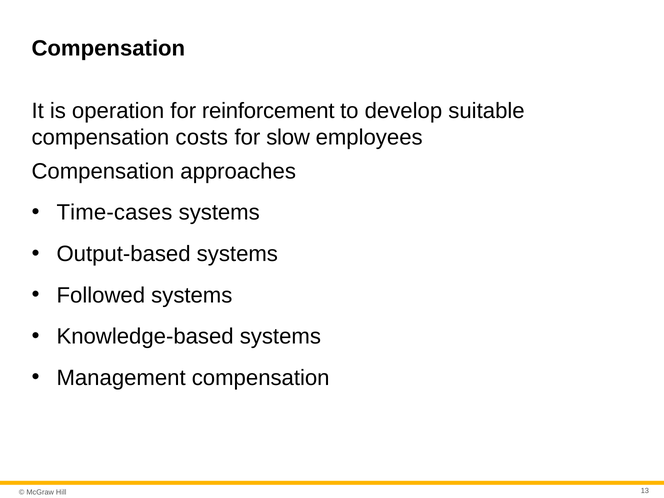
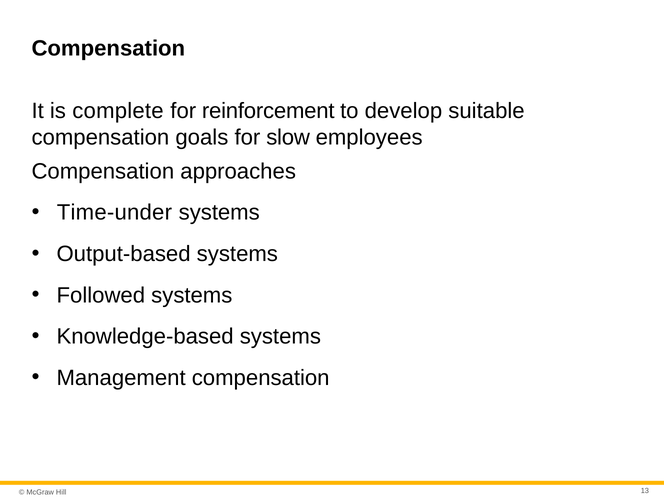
operation: operation -> complete (118, 111)
costs: costs -> goals (202, 137)
Time-cases: Time-cases -> Time-under (114, 213)
